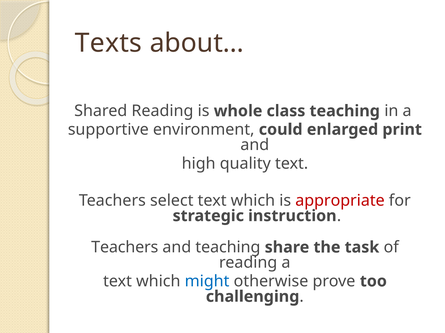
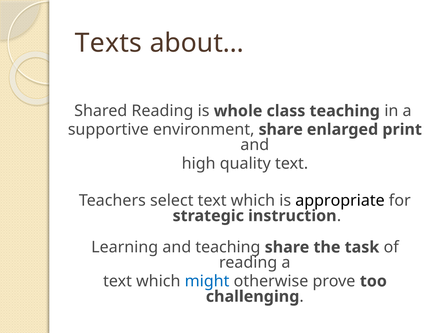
environment could: could -> share (281, 130)
appropriate colour: red -> black (340, 201)
Teachers: Teachers -> Learning (125, 248)
